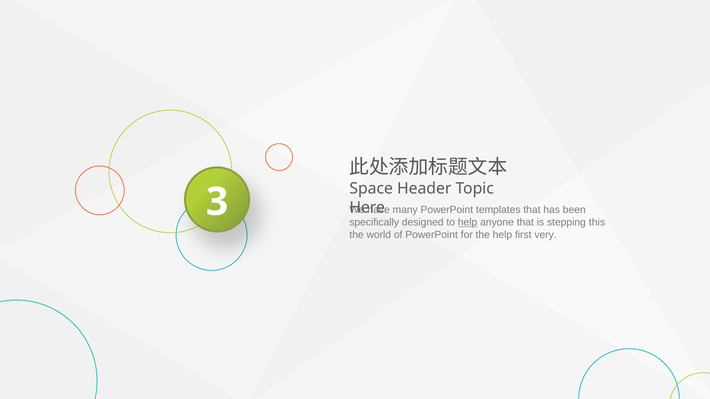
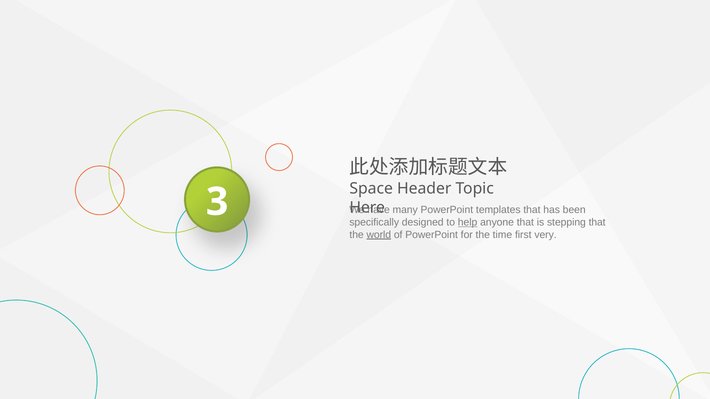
stepping this: this -> that (597, 222)
world underline: none -> present (379, 235)
the help: help -> time (502, 235)
